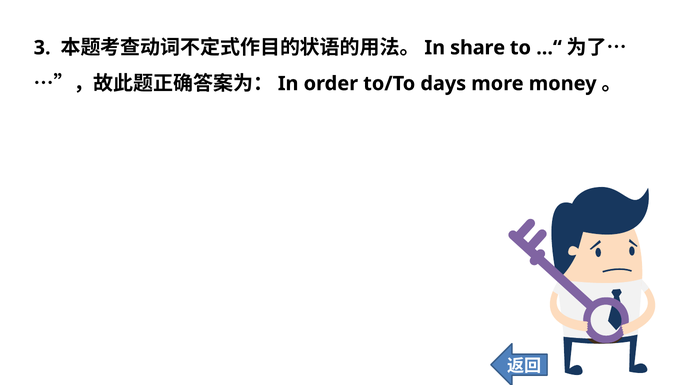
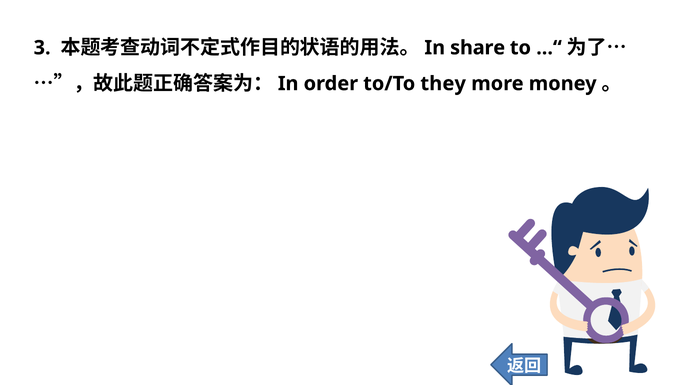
days: days -> they (443, 84)
